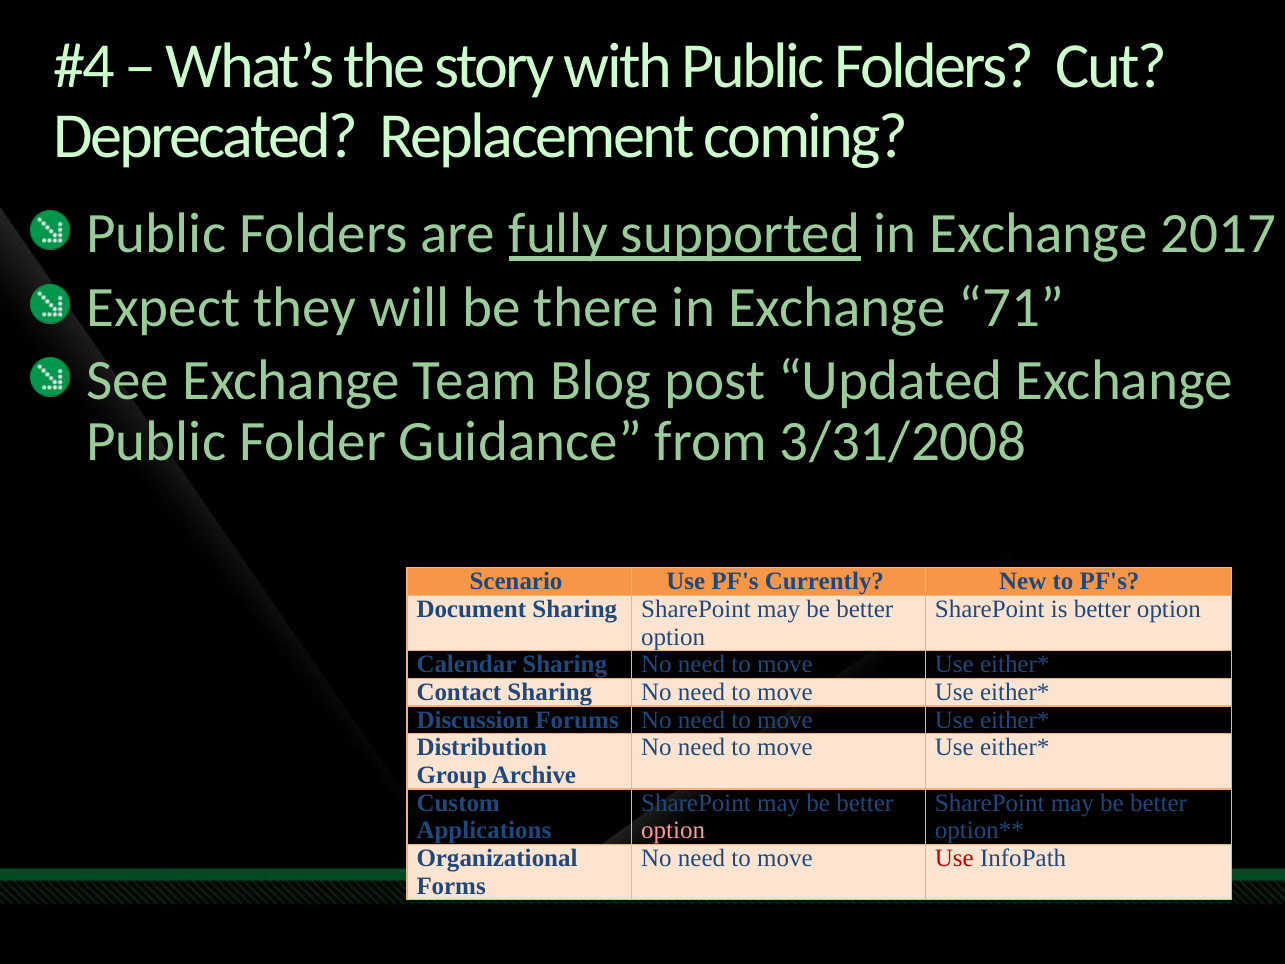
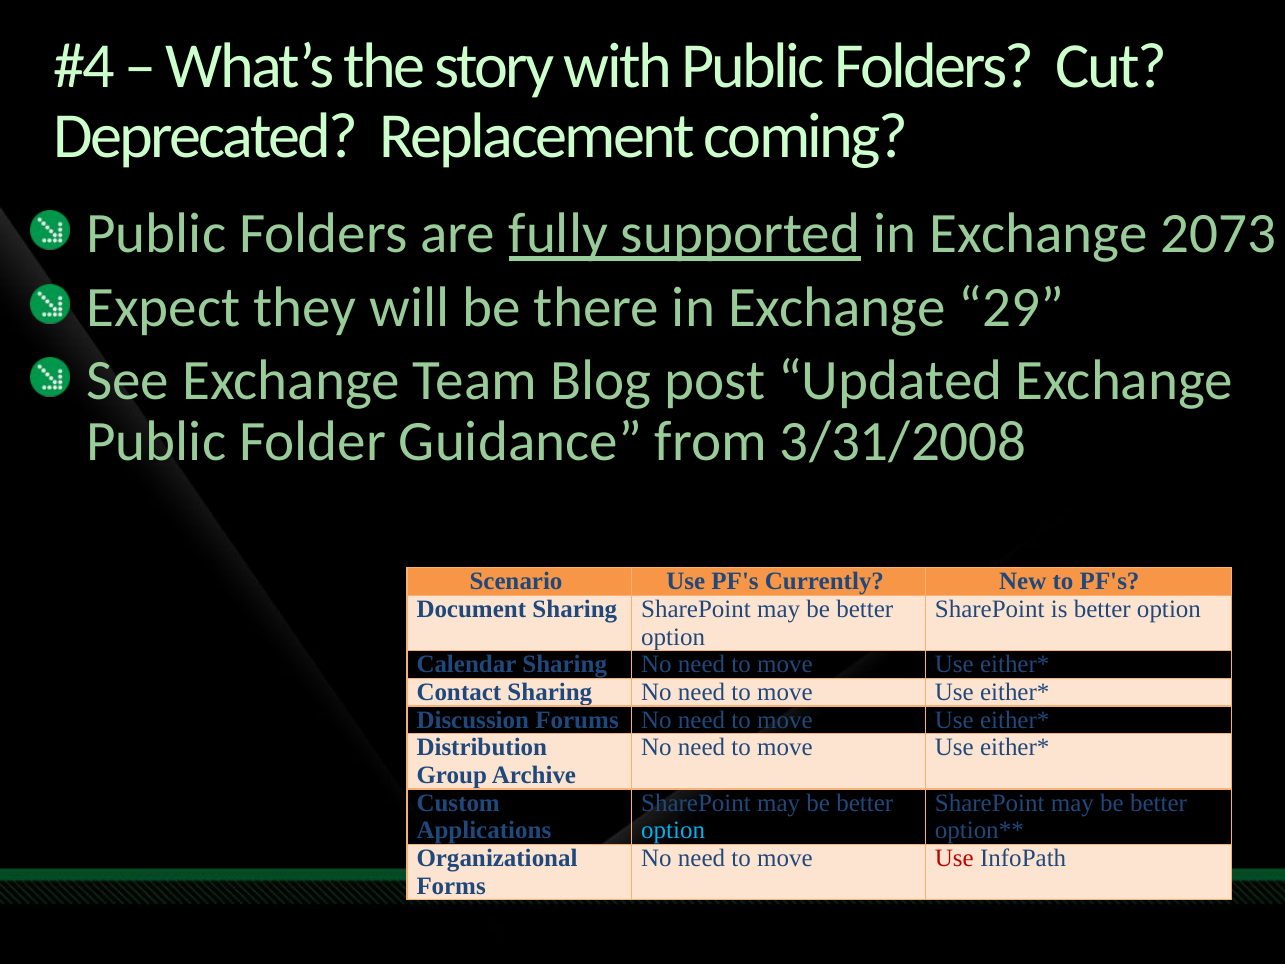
2017: 2017 -> 2073 (1218, 234)
71: 71 -> 29 (1011, 307)
option colour: pink -> light blue (673, 830)
